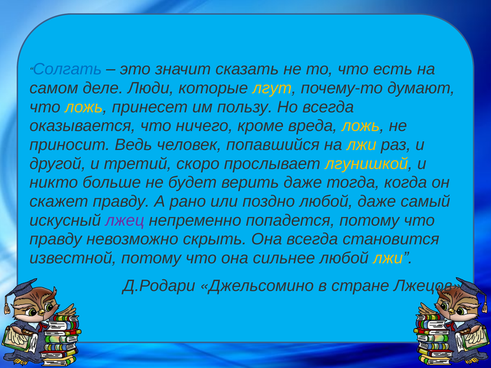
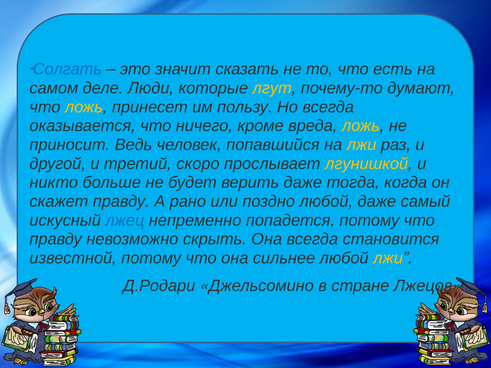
лжец colour: purple -> blue (125, 220)
